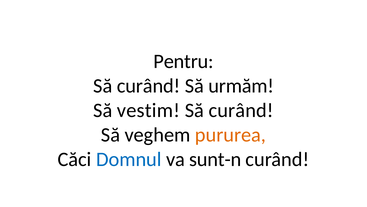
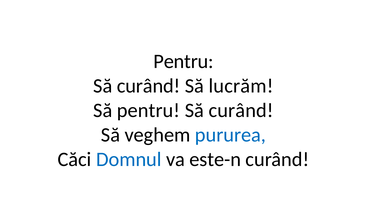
urmăm: urmăm -> lucrăm (241, 86)
Să vestim: vestim -> pentru (149, 110)
pururea colour: orange -> blue (230, 135)
sunt-n: sunt-n -> este-n (215, 159)
